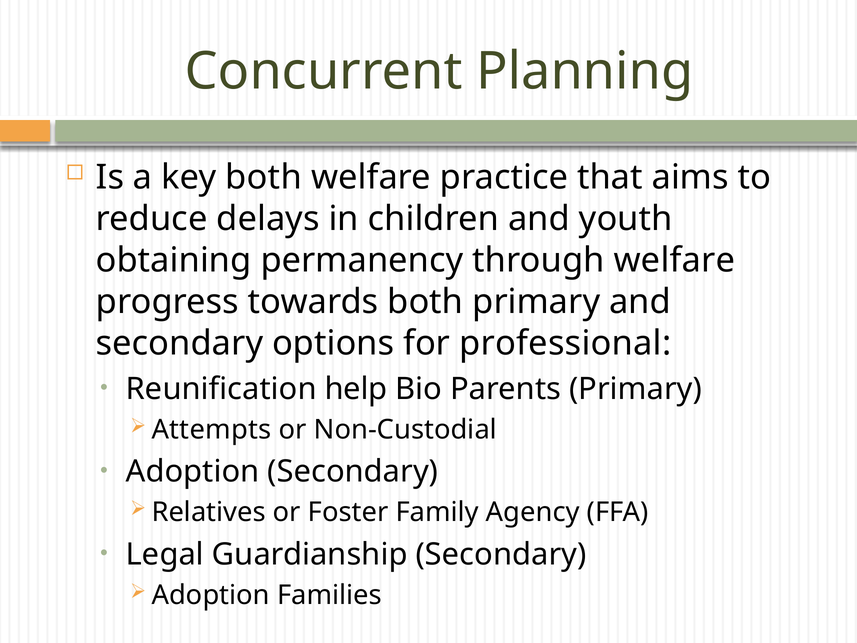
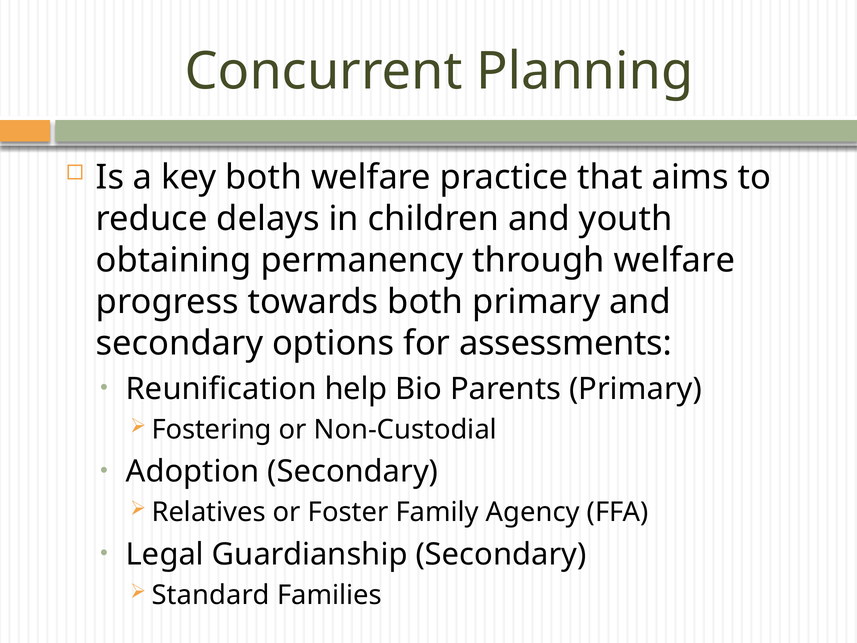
professional: professional -> assessments (566, 343)
Attempts: Attempts -> Fostering (212, 430)
Adoption: Adoption -> Standard (211, 595)
